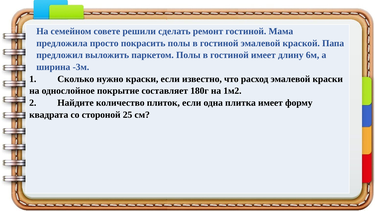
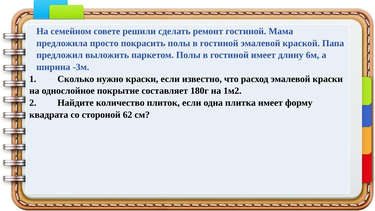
25: 25 -> 62 (128, 115)
